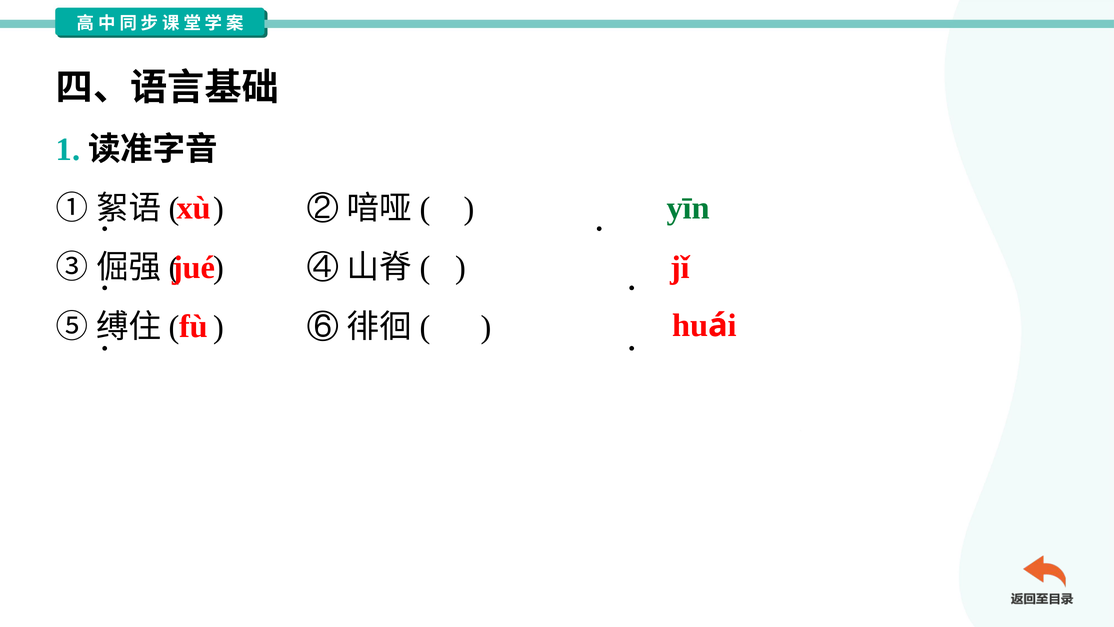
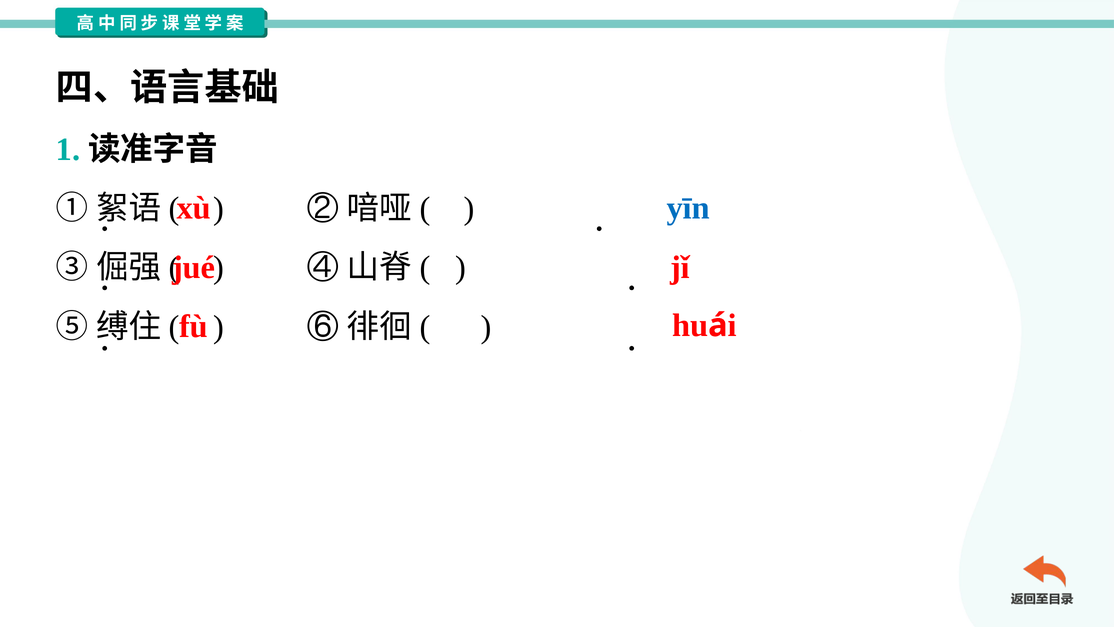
yīn colour: green -> blue (688, 208)
